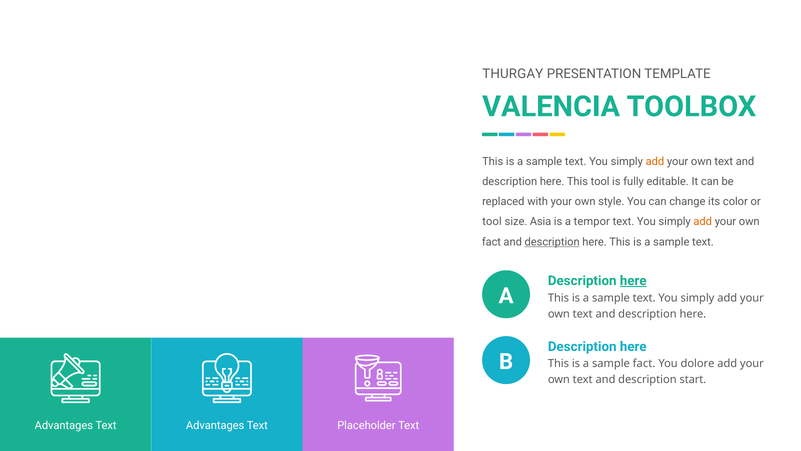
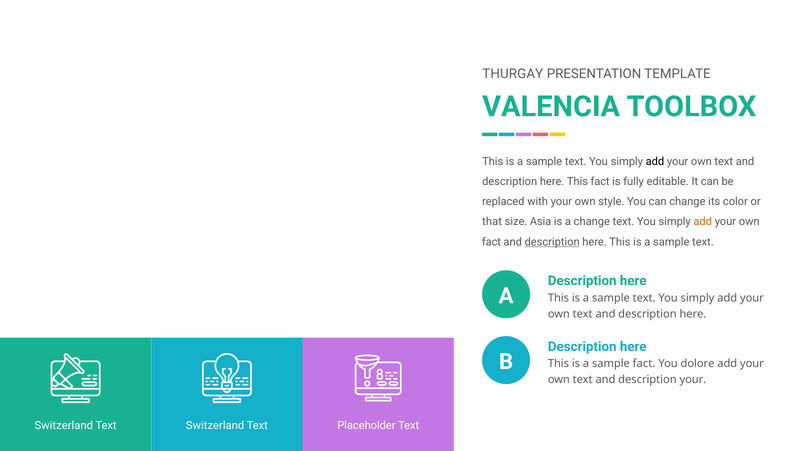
add colour: orange -> black (655, 161)
This tool: tool -> fact (600, 181)
tool: tool -> that (492, 222)
a tempor: tempor -> change (592, 222)
here underline: present -> none (633, 280)
description start: start -> your (693, 379)
Advantages: Advantages -> Switzerland (64, 425)
Text Advantages: Advantages -> Switzerland (215, 425)
